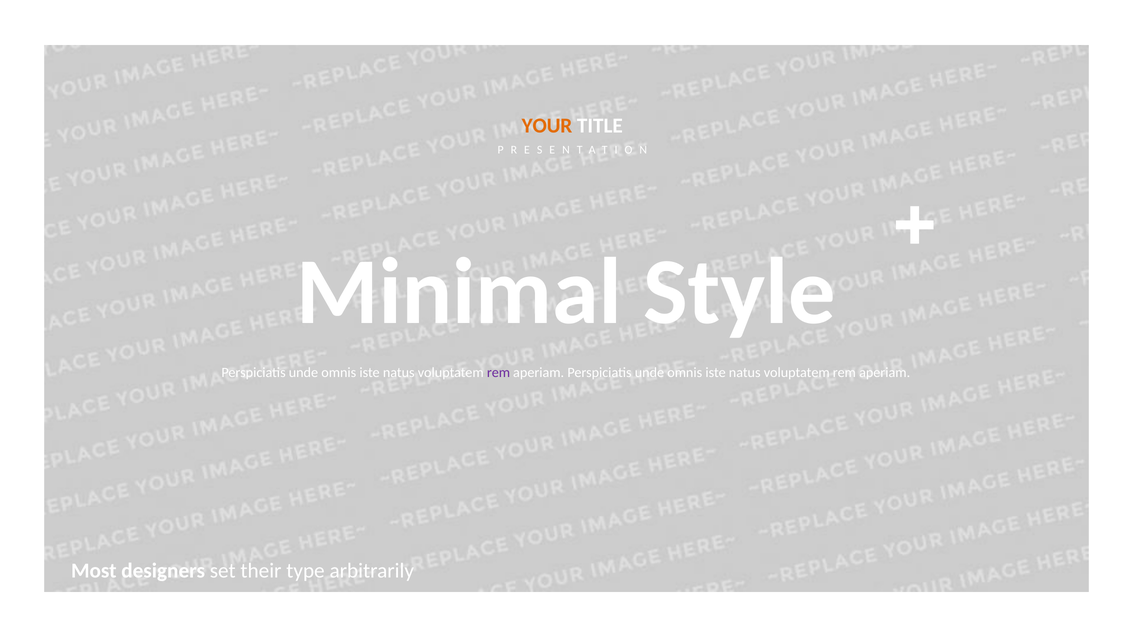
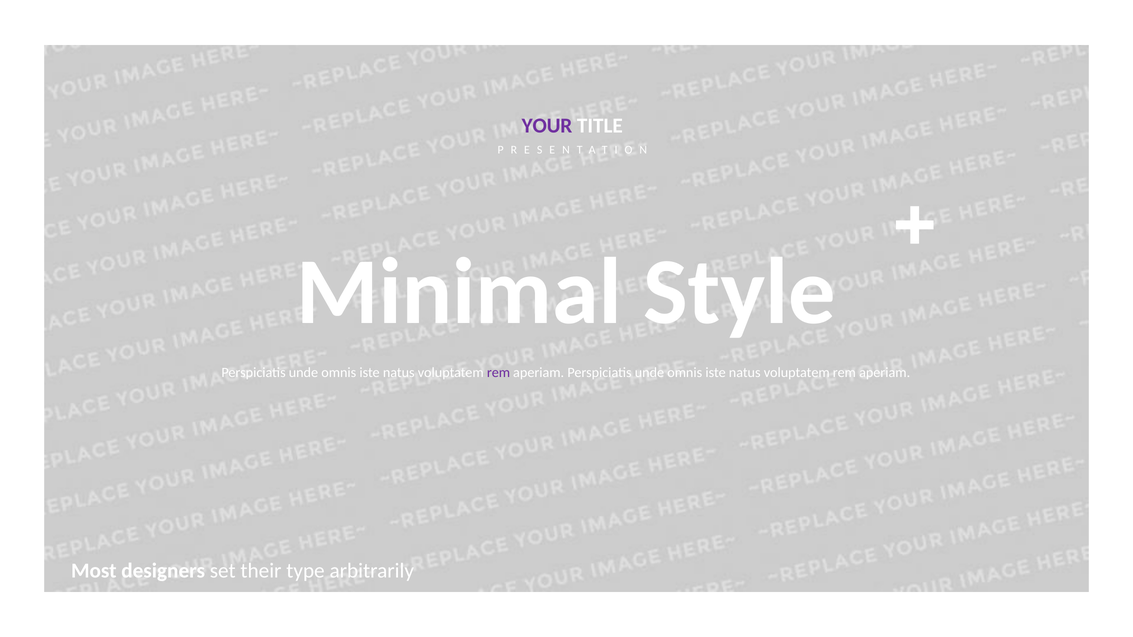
YOUR colour: orange -> purple (547, 126)
